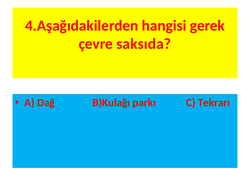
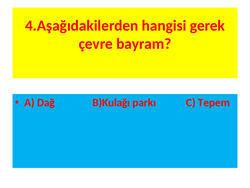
saksıda: saksıda -> bayram (144, 44)
Tekrarı: Tekrarı -> Tepem (214, 102)
